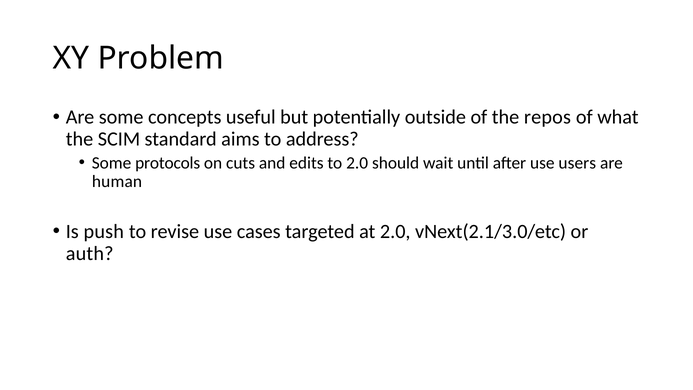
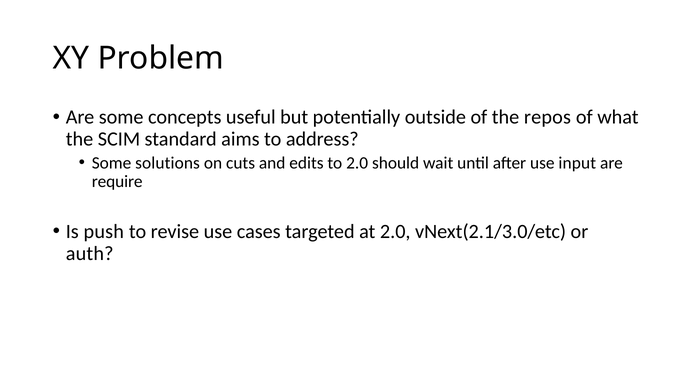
protocols: protocols -> solutions (168, 163)
users: users -> input (577, 163)
human: human -> require (117, 182)
